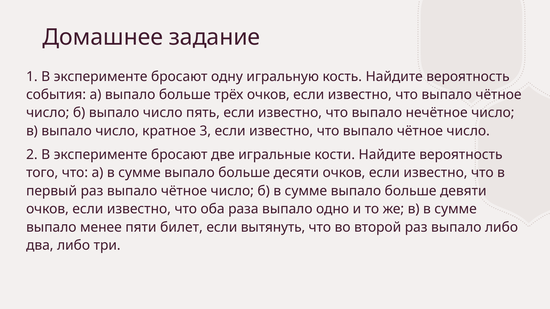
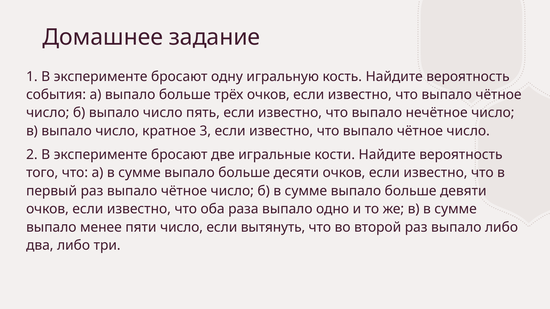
пяти билет: билет -> число (182, 227)
